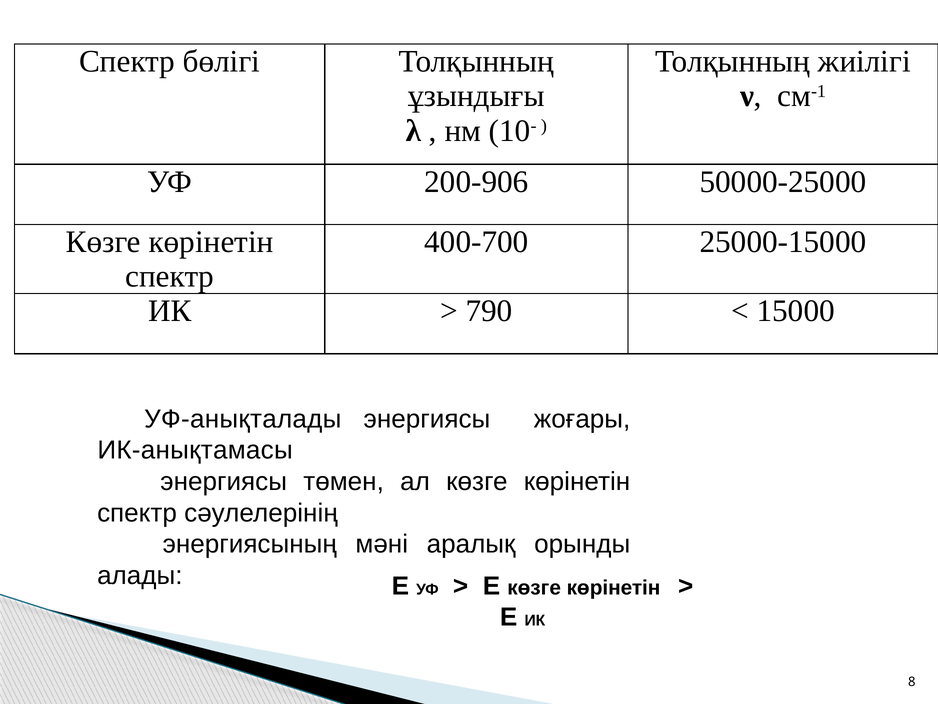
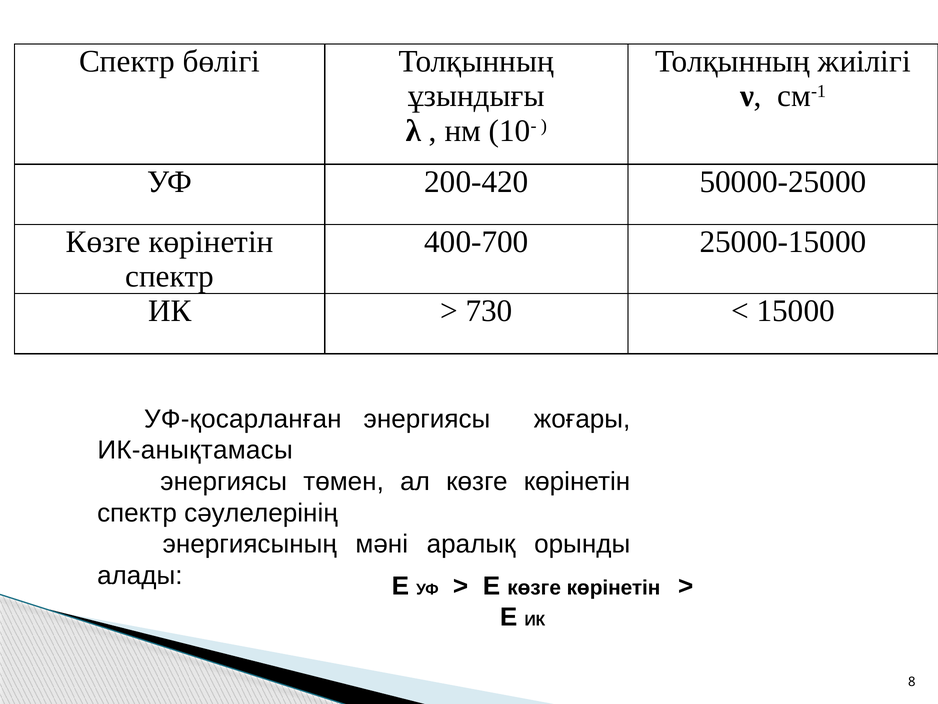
200-906: 200-906 -> 200-420 (476, 182)
790: 790 -> 730 (489, 311)
УФ-анықталады: УФ-анықталады -> УФ-қосарланған (243, 419)
